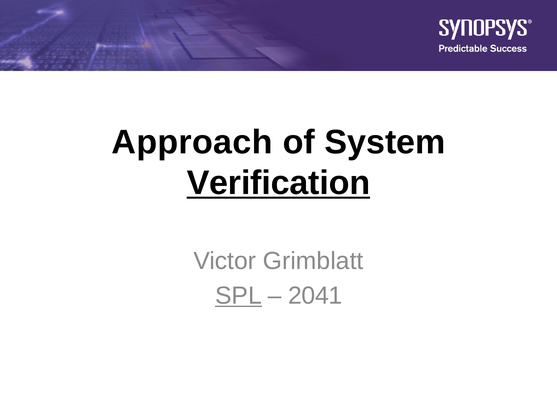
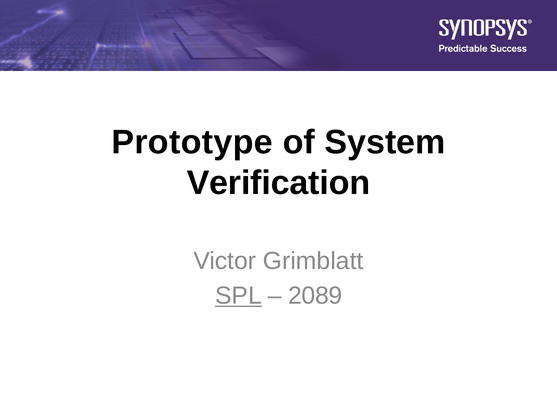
Approach: Approach -> Prototype (192, 142)
Verification underline: present -> none (278, 183)
2041: 2041 -> 2089 (315, 295)
